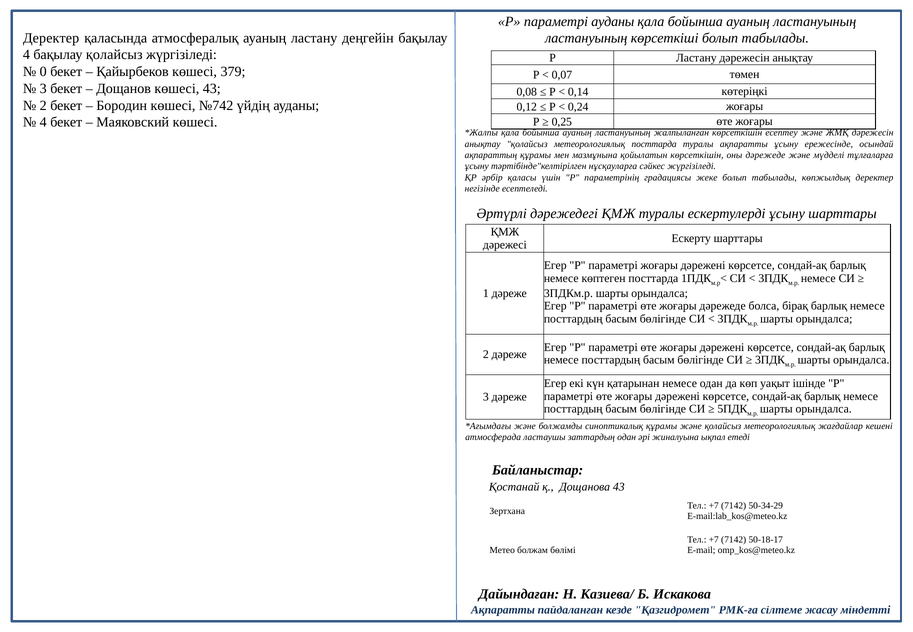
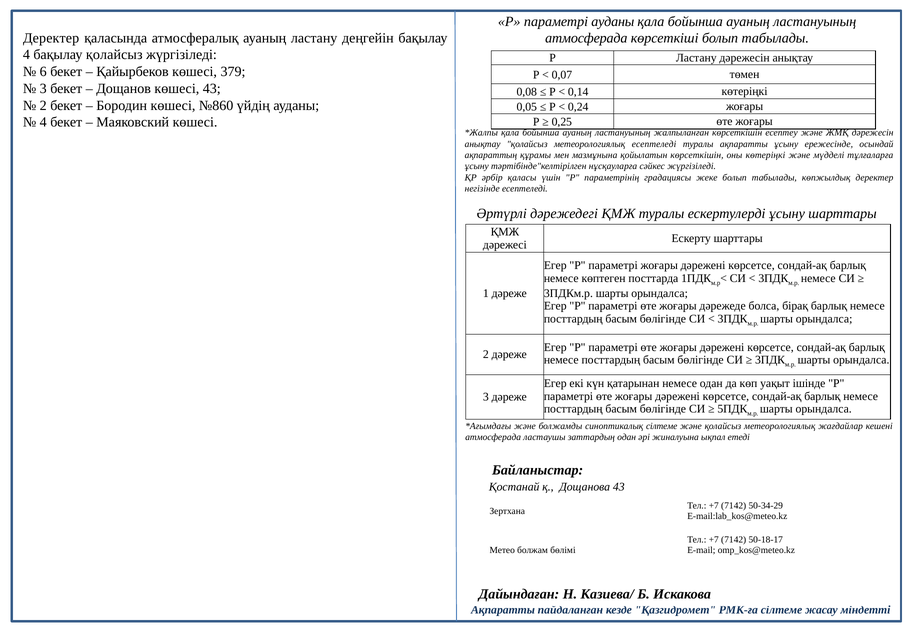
ластануының: ластануының -> атмосферада (586, 38)
0: 0 -> 6 (43, 72)
№742: №742 -> №860 (216, 105)
0,12: 0,12 -> 0,05 (527, 107)
метеорологиялық посттарда: посттарда -> есептеледі (654, 144)
оны дәрежеде: дәрежеде -> көтеріңкі (765, 155)
синоптикалық құрамы: құрамы -> сілтеме (662, 426)
